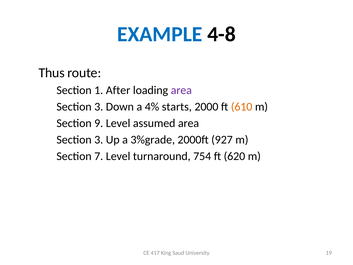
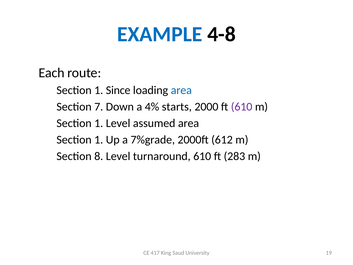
Thus: Thus -> Each (52, 73)
After: After -> Since (118, 90)
area colour: purple -> blue (181, 90)
3: 3 -> 7 (99, 107)
610 colour: orange -> purple (242, 107)
9: 9 -> 1 (99, 123)
3: 3 -> 1 (99, 140)
3%grade: 3%grade -> 7%grade (153, 140)
927: 927 -> 612 (222, 140)
7: 7 -> 8 (99, 156)
turnaround 754: 754 -> 610 (202, 156)
620: 620 -> 283 (234, 156)
